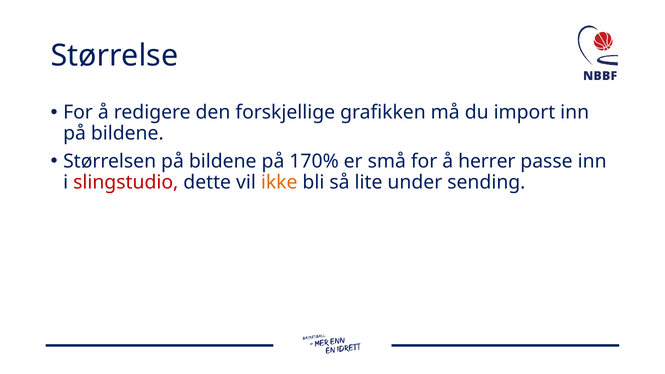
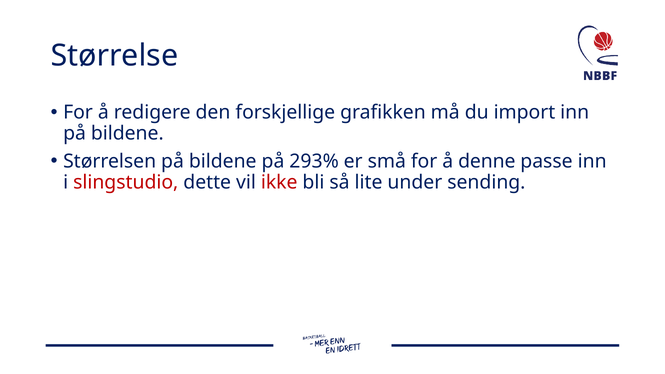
170%: 170% -> 293% (314, 161)
herrer: herrer -> denne (487, 161)
ikke colour: orange -> red (279, 182)
